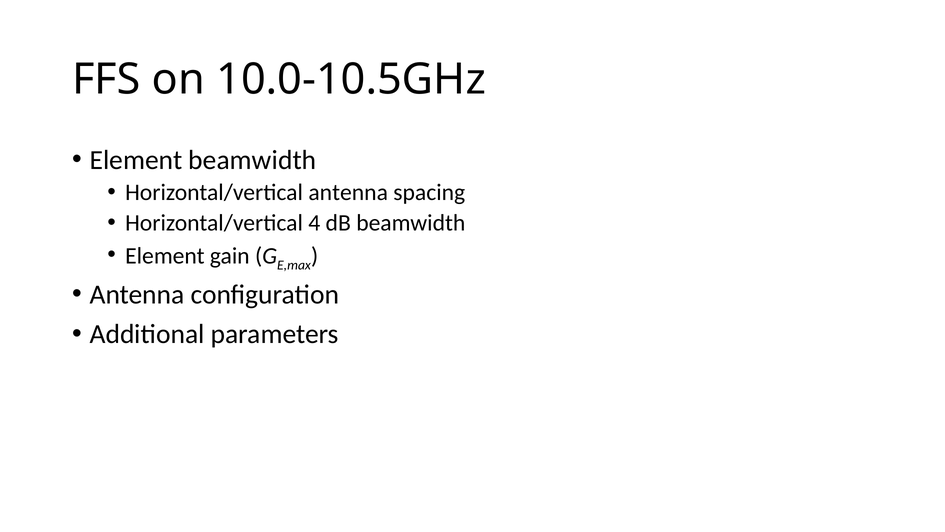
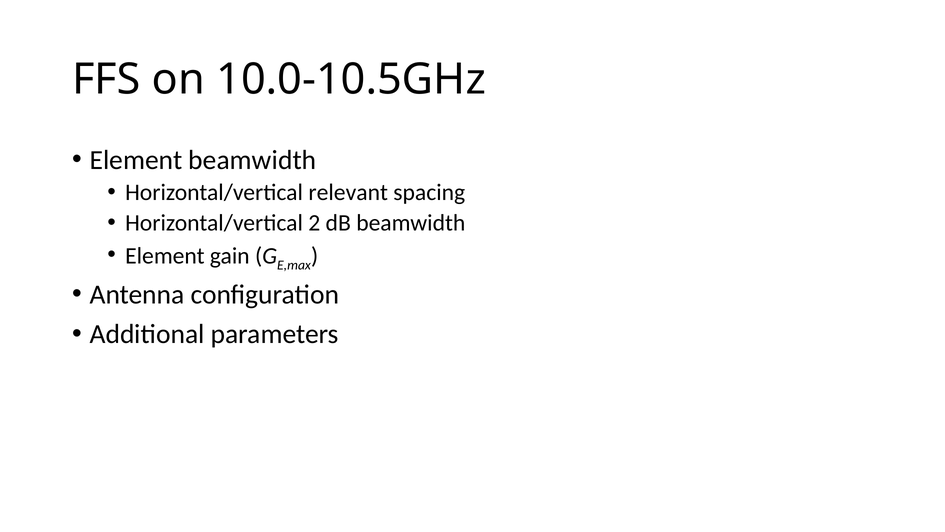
Horizontal/vertical antenna: antenna -> relevant (348, 192)
4: 4 -> 2 (314, 223)
